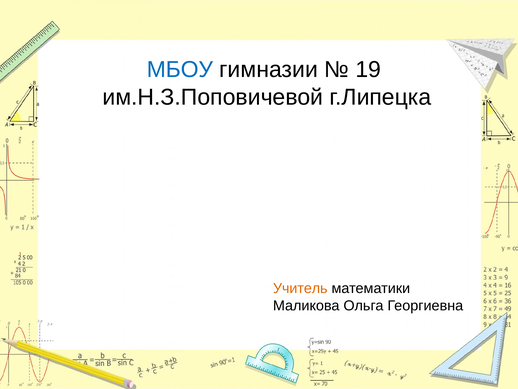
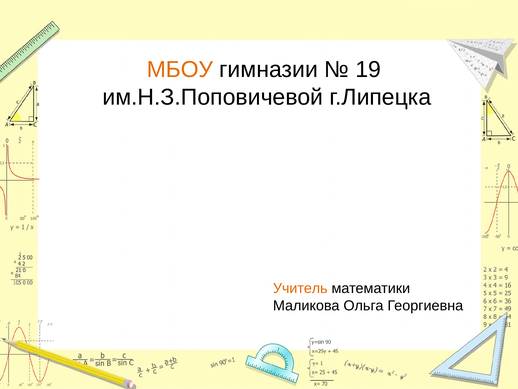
МБОУ colour: blue -> orange (180, 69)
